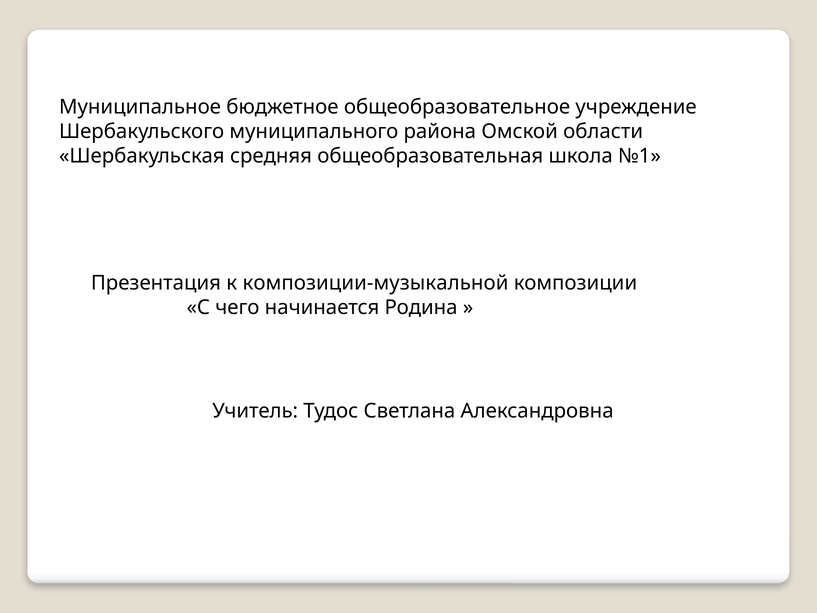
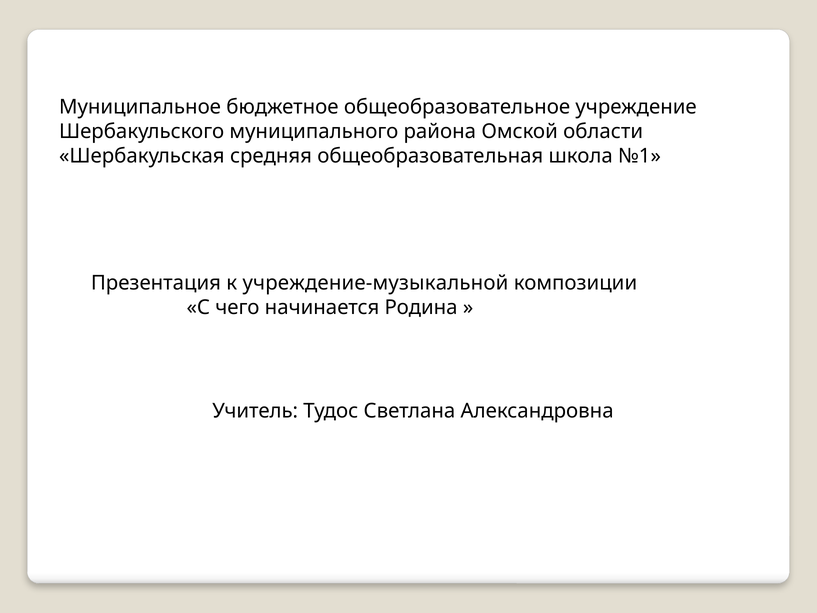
композиции-музыкальной: композиции-музыкальной -> учреждение-музыкальной (375, 283)
